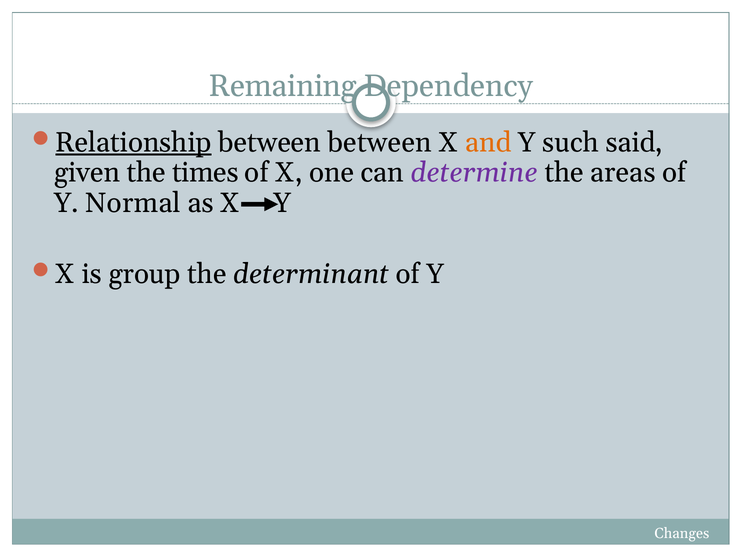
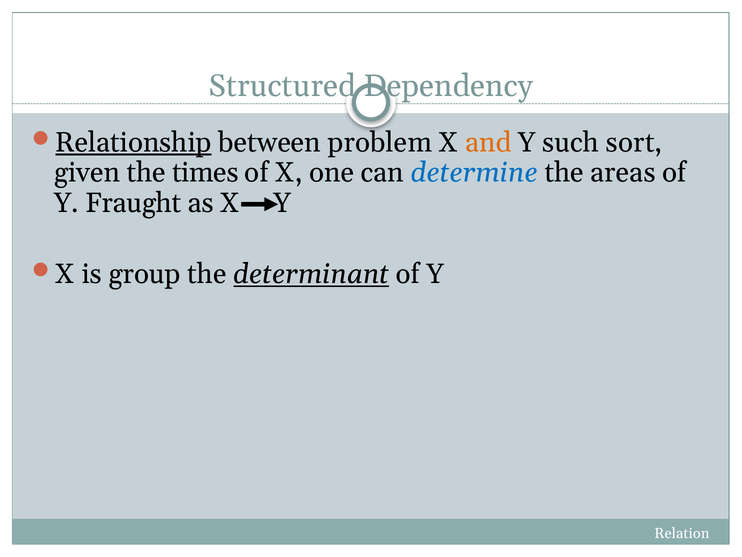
Remaining: Remaining -> Structured (283, 86)
between between: between -> problem (380, 142)
said: said -> sort (634, 142)
determine colour: purple -> blue (474, 173)
Normal: Normal -> Fraught (133, 203)
determinant underline: none -> present (311, 274)
Changes: Changes -> Relation (682, 533)
